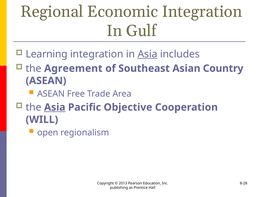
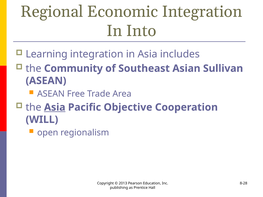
Gulf: Gulf -> Into (141, 31)
Asia underline: present -> none (148, 54)
Agreement: Agreement -> Community (73, 69)
Country: Country -> Sullivan (223, 69)
